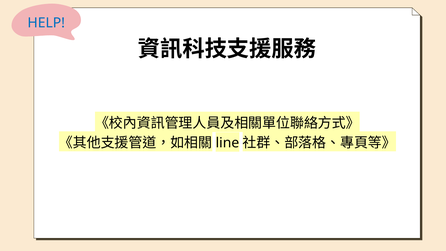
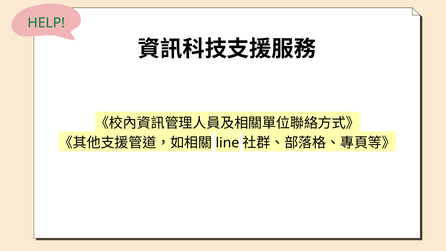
HELP colour: blue -> green (46, 23)
